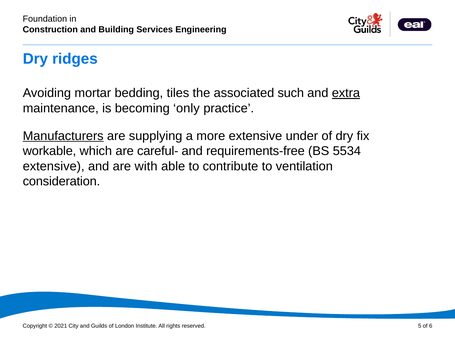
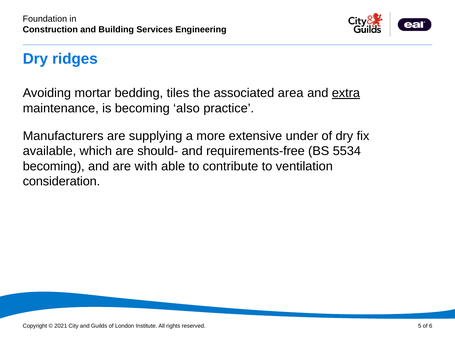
such: such -> area (291, 93)
only: only -> also (186, 108)
Manufacturers underline: present -> none (63, 136)
workable: workable -> available (49, 151)
careful-: careful- -> should- (158, 151)
extensive: extensive -> becoming (54, 166)
